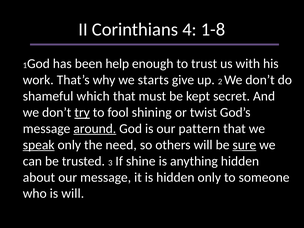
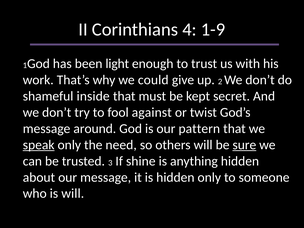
1-8: 1-8 -> 1-9 (213, 29)
help: help -> light (117, 64)
starts: starts -> could (153, 80)
which: which -> inside (93, 96)
try underline: present -> none (82, 112)
shining: shining -> against (152, 112)
around underline: present -> none (95, 129)
